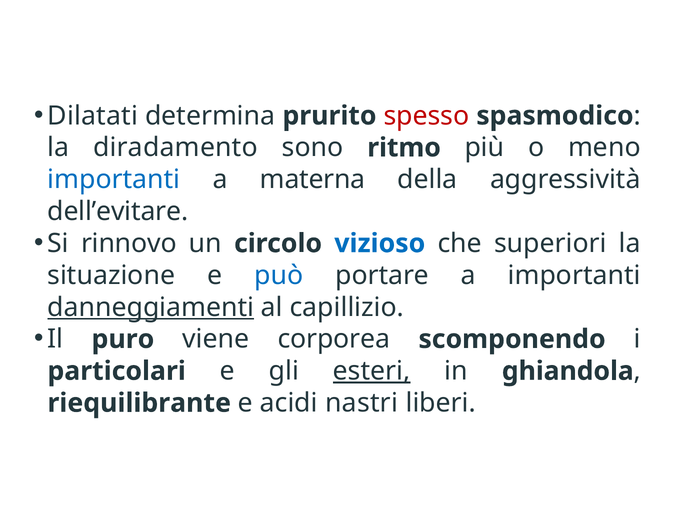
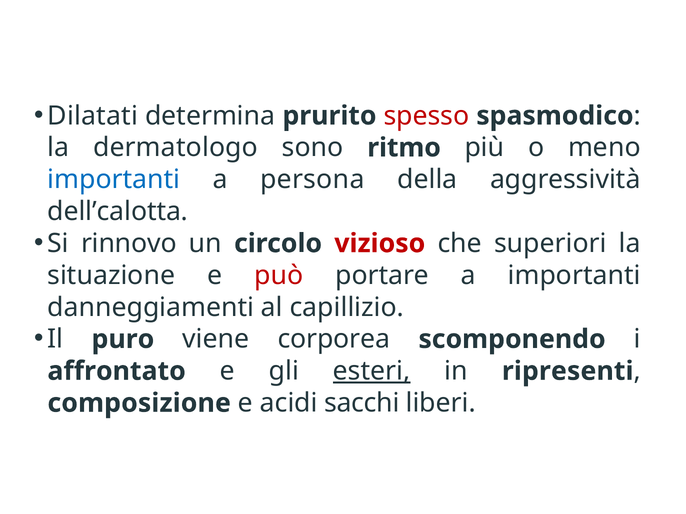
diradamento: diradamento -> dermatologo (176, 148)
materna: materna -> persona (312, 180)
dell’evitare: dell’evitare -> dell’calotta (118, 212)
vizioso colour: blue -> red (380, 244)
può colour: blue -> red (279, 276)
danneggiamenti underline: present -> none (151, 308)
particolari: particolari -> affrontato (117, 371)
ghiandola: ghiandola -> ripresenti (568, 371)
riequilibrante: riequilibrante -> composizione (139, 403)
nastri: nastri -> sacchi (362, 403)
